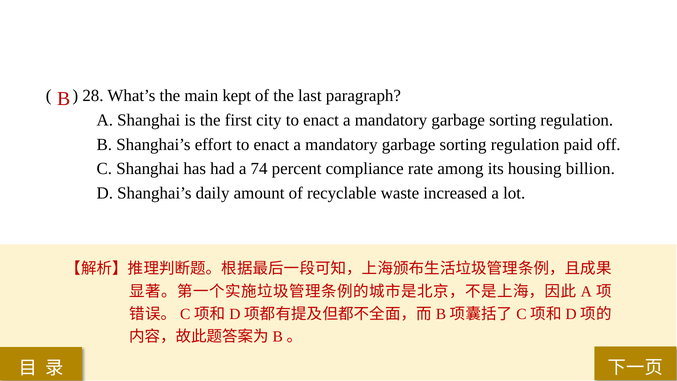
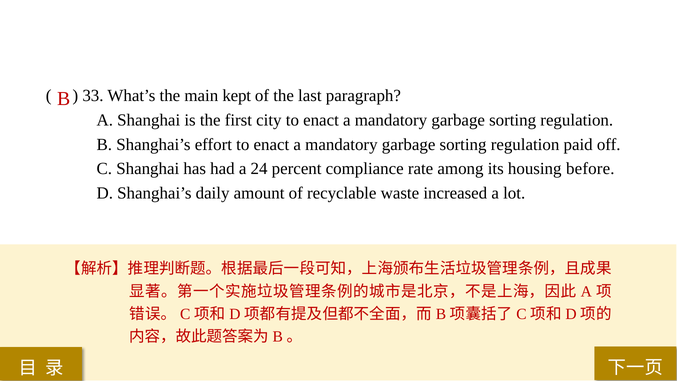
28: 28 -> 33 (93, 96)
74: 74 -> 24 (259, 169)
billion: billion -> before (590, 169)
